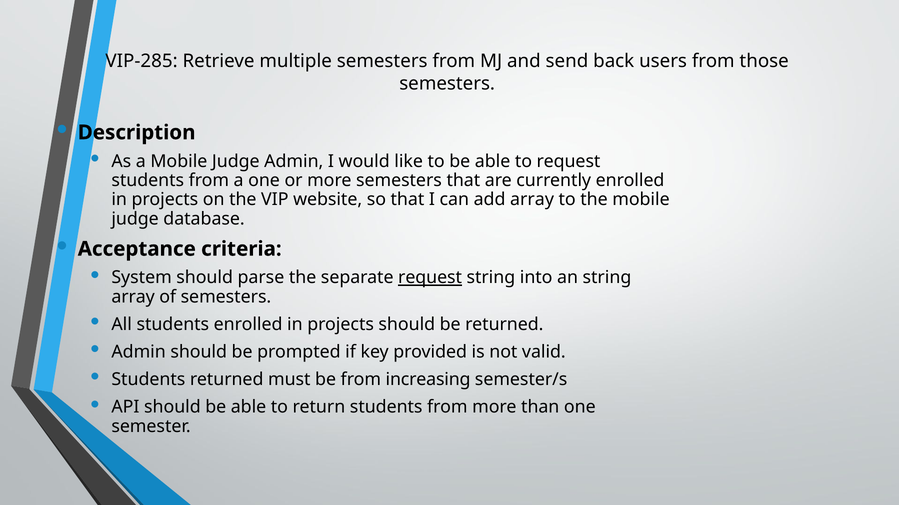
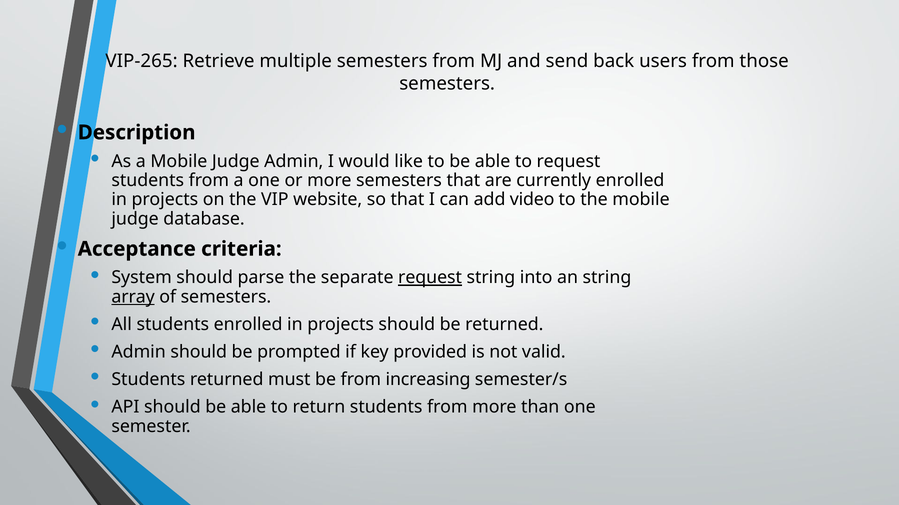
VIP-285: VIP-285 -> VIP-265 (142, 61)
add array: array -> video (532, 200)
array underline: none -> present (133, 297)
